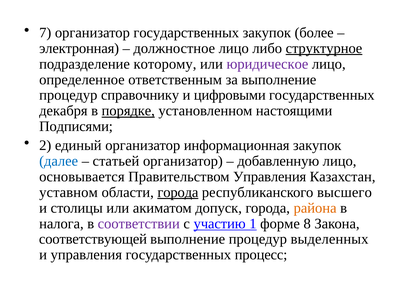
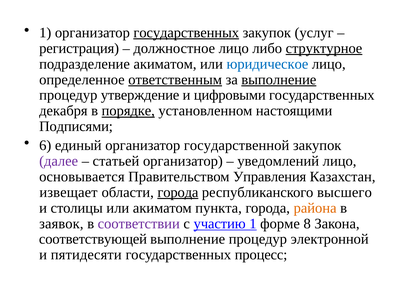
7: 7 -> 1 (45, 33)
государственных underline: none -> present (186, 33)
более: более -> услуг (314, 33)
электронная: электронная -> регистрация (79, 48)
подразделение которому: которому -> акиматом (165, 64)
юридическое colour: purple -> blue (267, 64)
ответственным underline: none -> present (175, 80)
выполнение underline: none -> present (279, 80)
справочнику: справочнику -> утверждение (140, 95)
2: 2 -> 6 (45, 146)
информационная: информационная -> государственной (237, 146)
далее colour: blue -> purple (59, 161)
добавленную: добавленную -> уведомлений (278, 161)
уставном: уставном -> извещает (69, 193)
допуск: допуск -> пункта (219, 208)
налога: налога -> заявок (61, 224)
выделенных: выделенных -> электронной (330, 240)
и управления: управления -> пятидесяти (86, 255)
